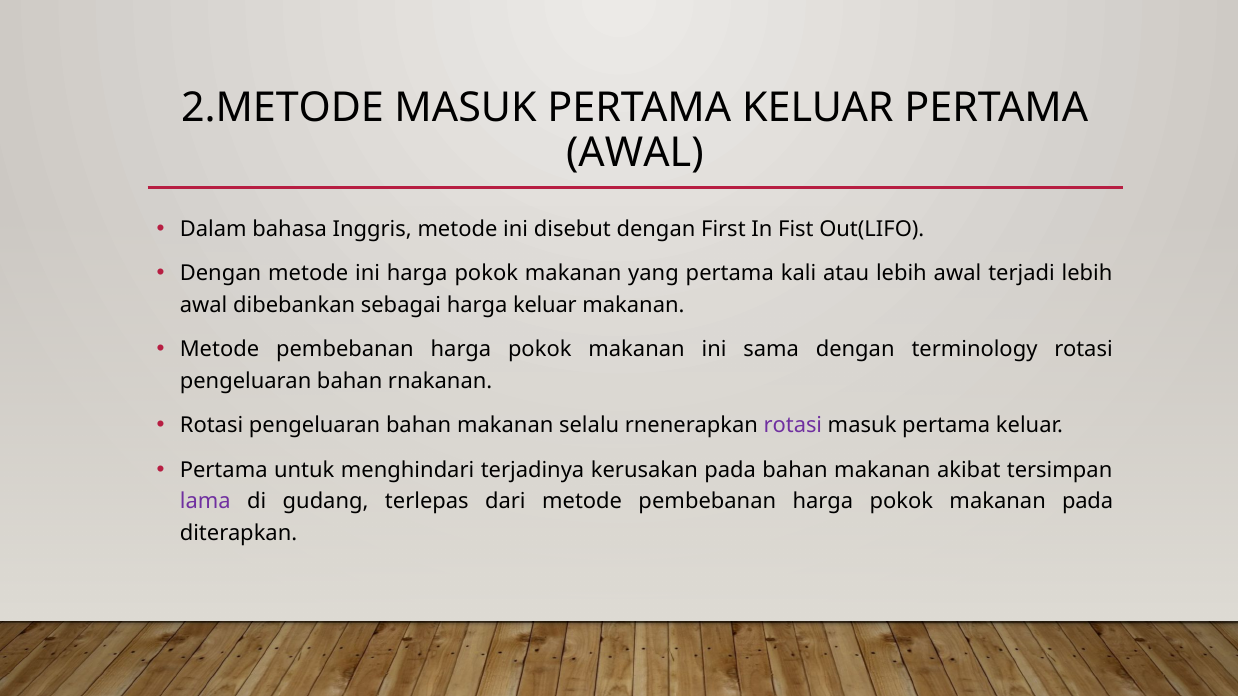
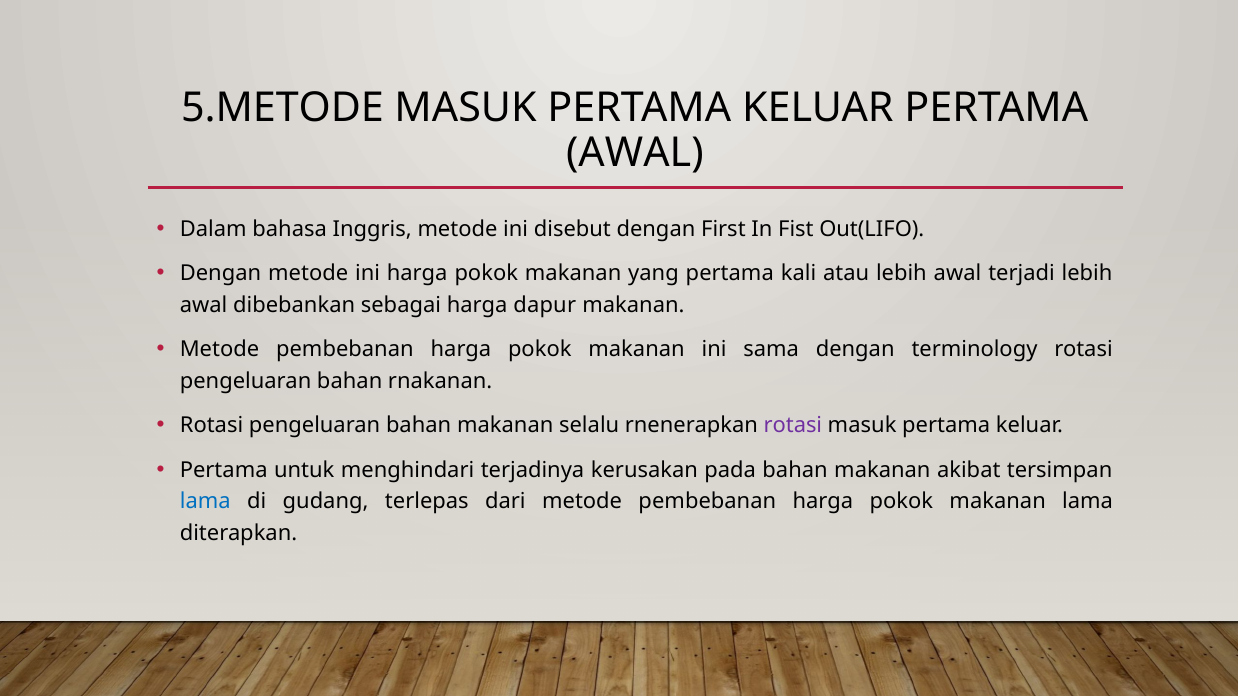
2.METODE: 2.METODE -> 5.METODE (282, 108)
harga keluar: keluar -> dapur (545, 305)
lama colour: purple -> blue (205, 502)
makanan pada: pada -> lama (1088, 502)
